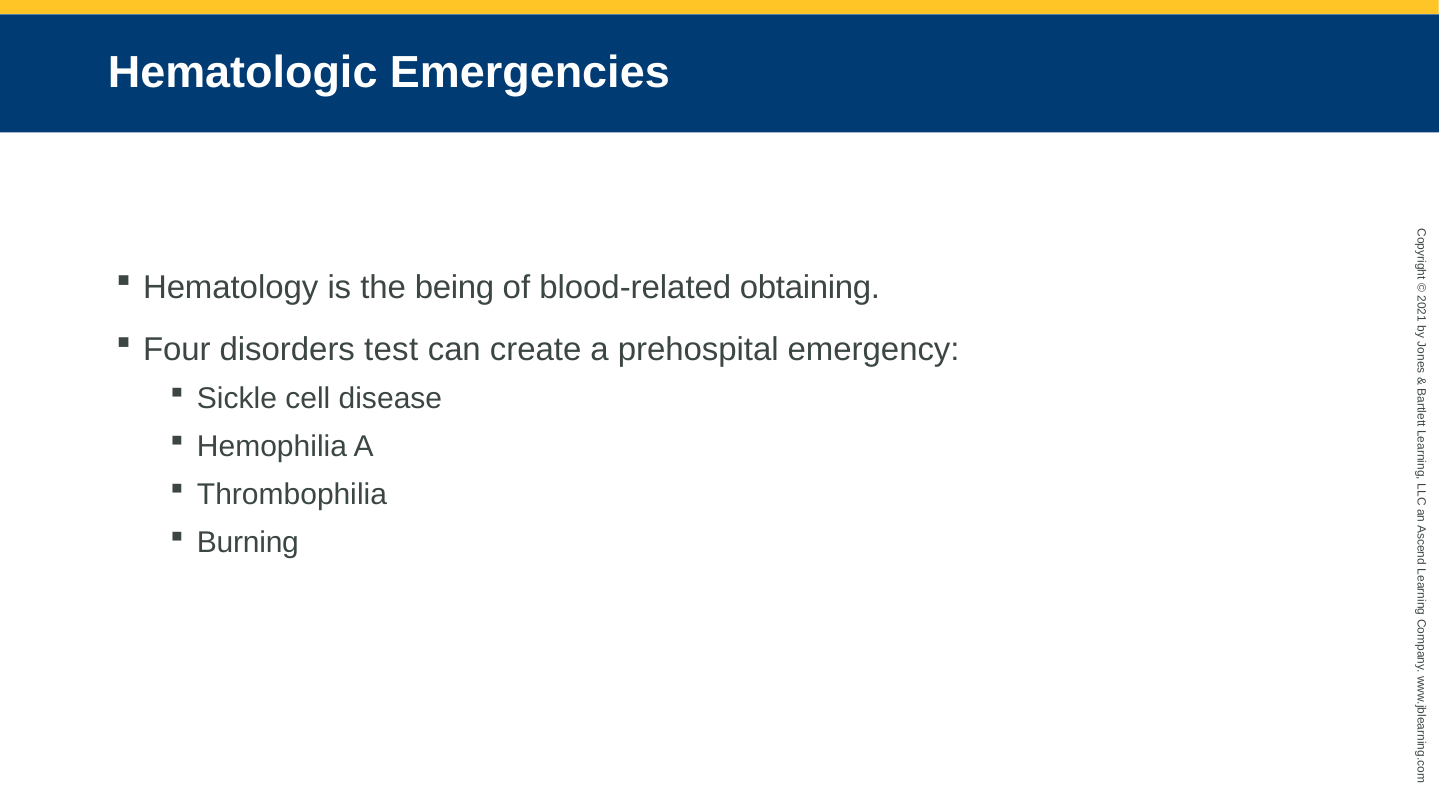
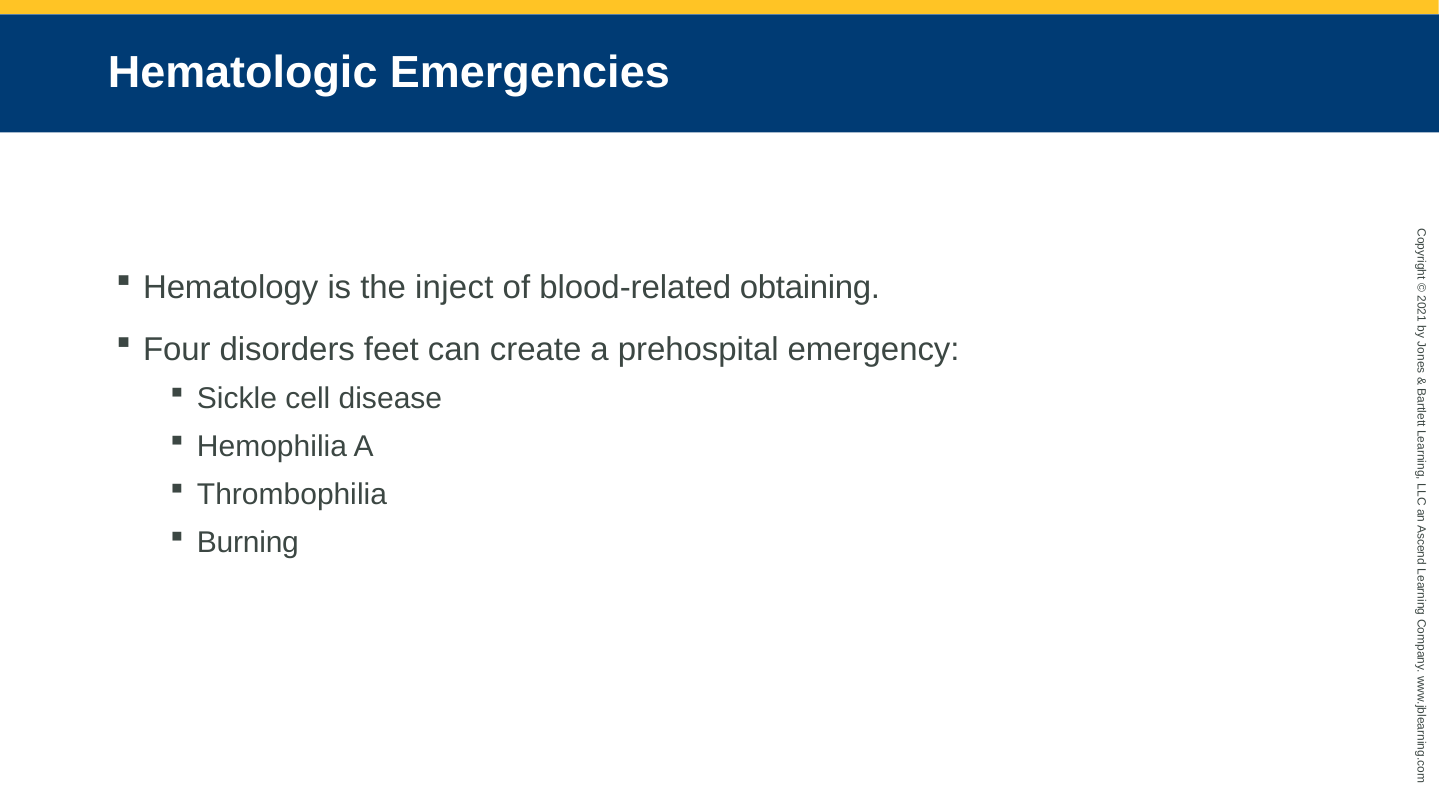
being: being -> inject (454, 288)
test: test -> feet (391, 350)
